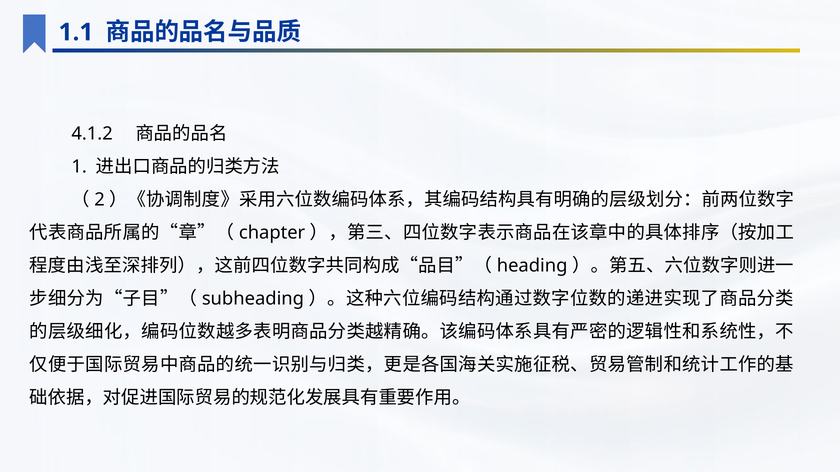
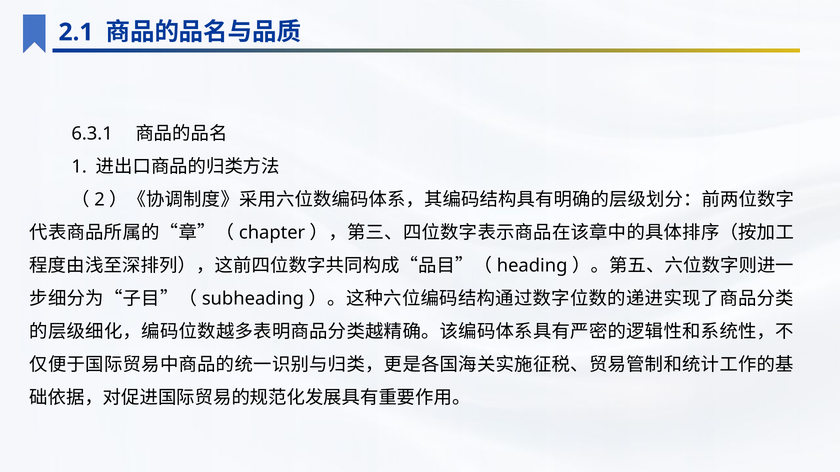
1.1: 1.1 -> 2.1 (76, 32)
4.1.2: 4.1.2 -> 6.3.1 (92, 134)
